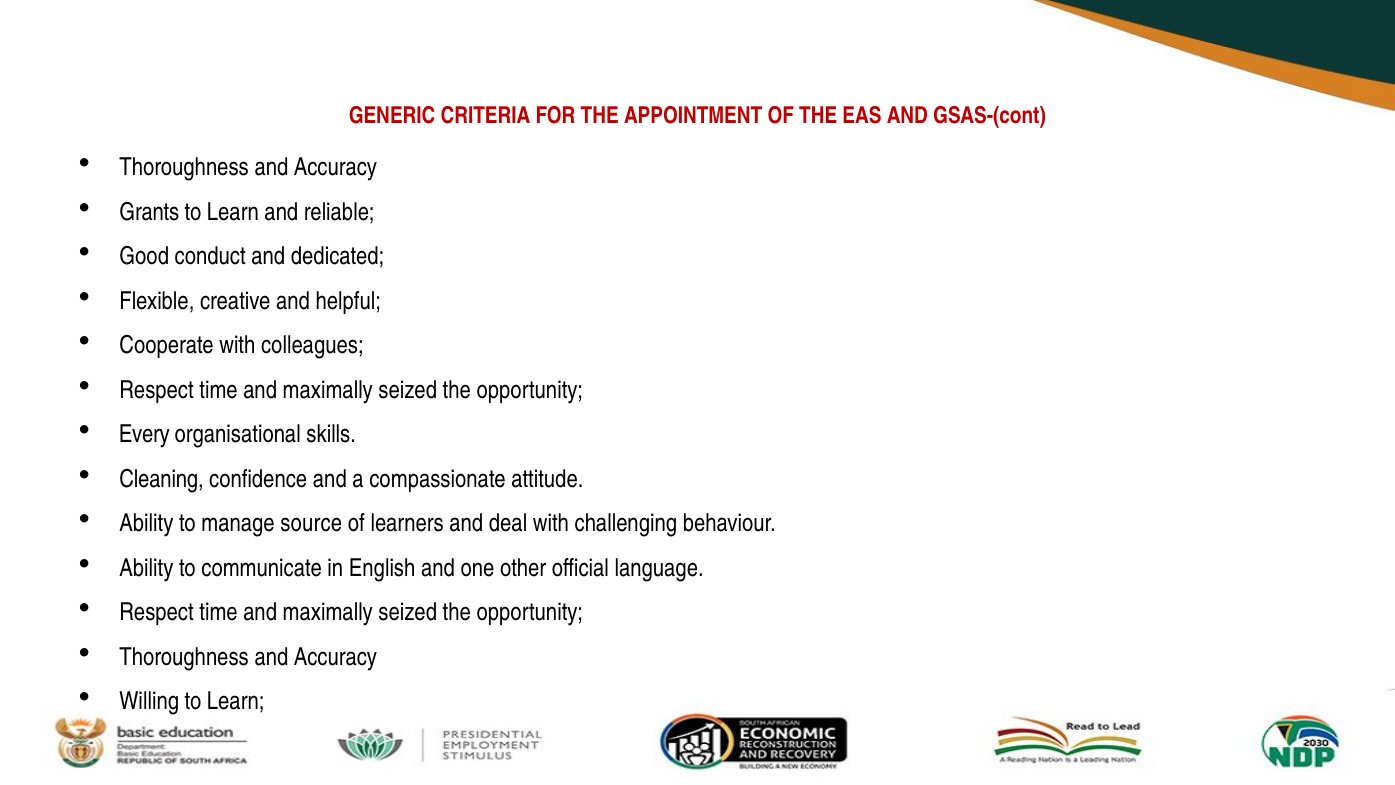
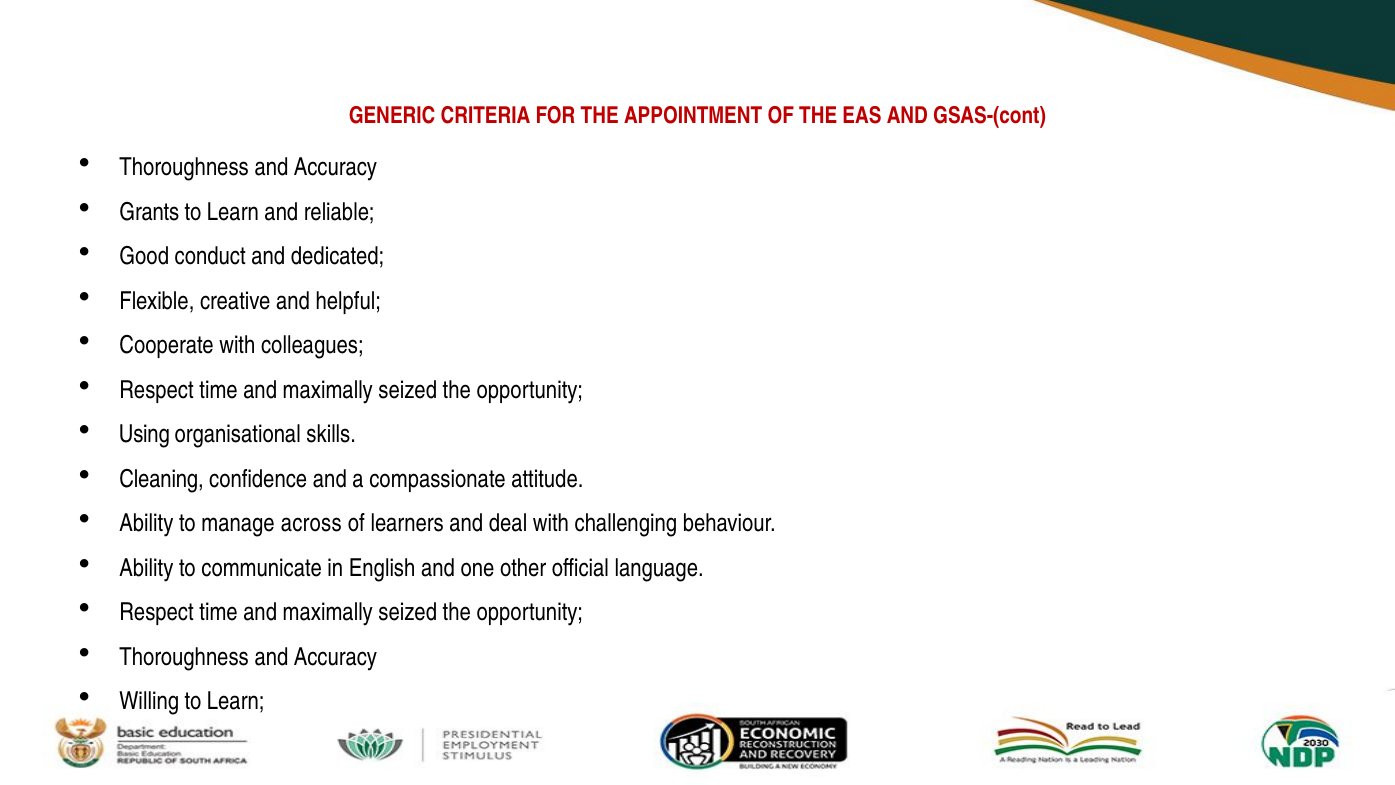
Every: Every -> Using (144, 434)
source: source -> across (311, 523)
